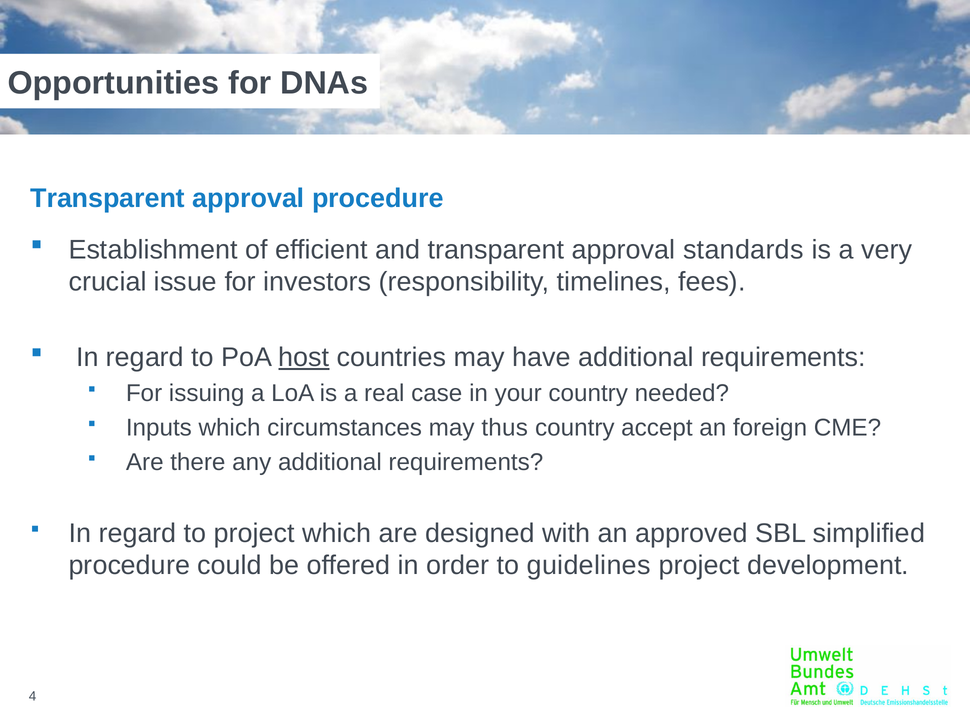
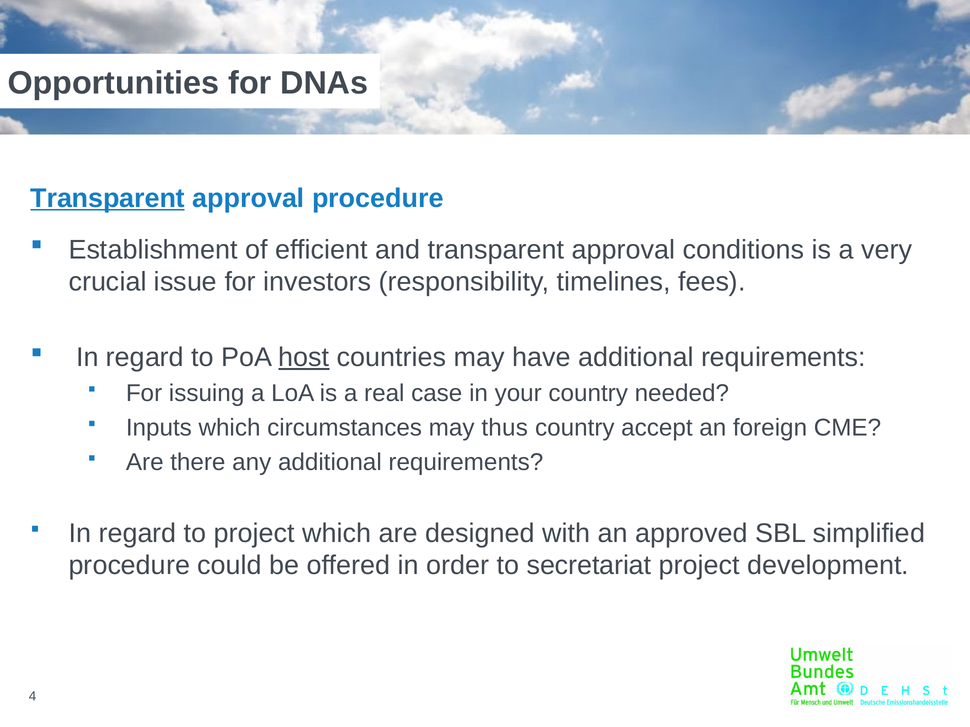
Transparent underline: none -> present (108, 198)
standards: standards -> conditions (743, 250)
guidelines: guidelines -> secretariat (589, 566)
